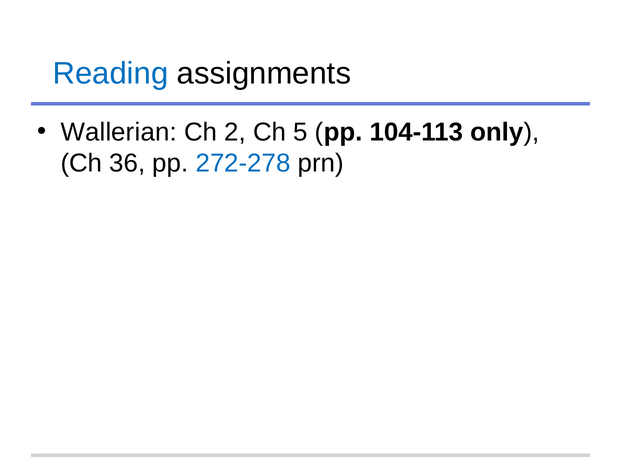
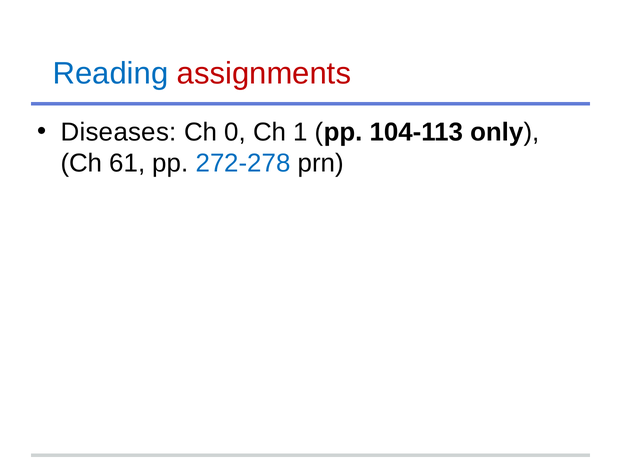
assignments colour: black -> red (264, 74)
Wallerian: Wallerian -> Diseases (119, 132)
2: 2 -> 0 (235, 132)
5: 5 -> 1 (301, 132)
36: 36 -> 61 (127, 163)
